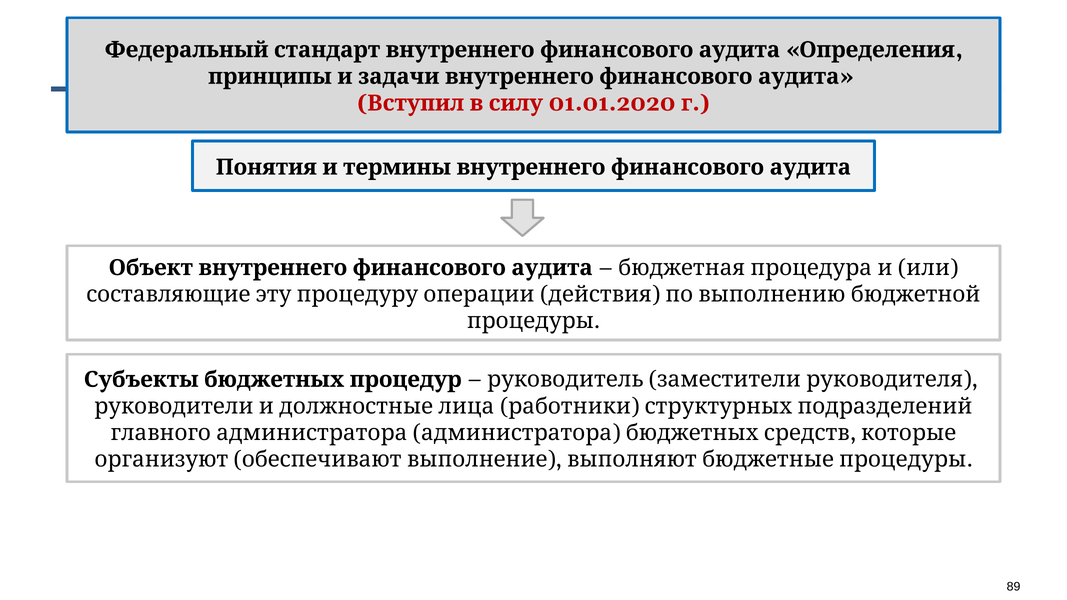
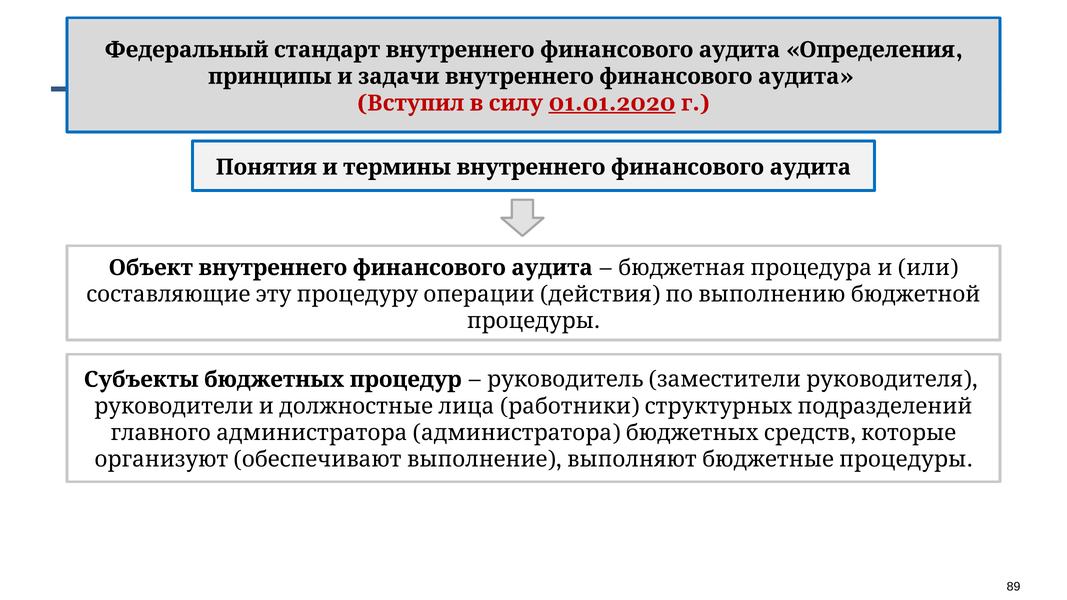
01.01.2020 underline: none -> present (612, 103)
